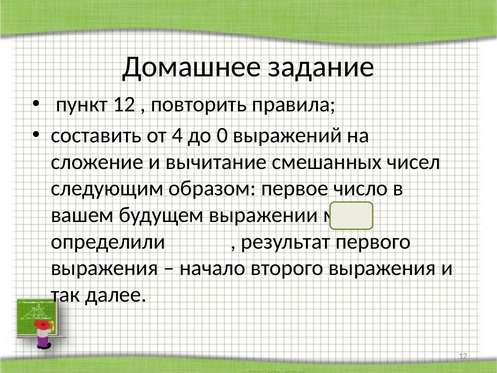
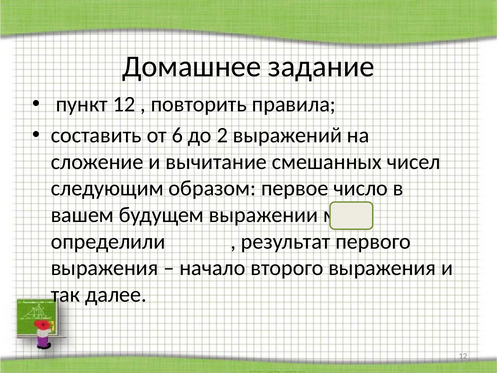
4: 4 -> 6 (177, 135)
0: 0 -> 2 (222, 135)
